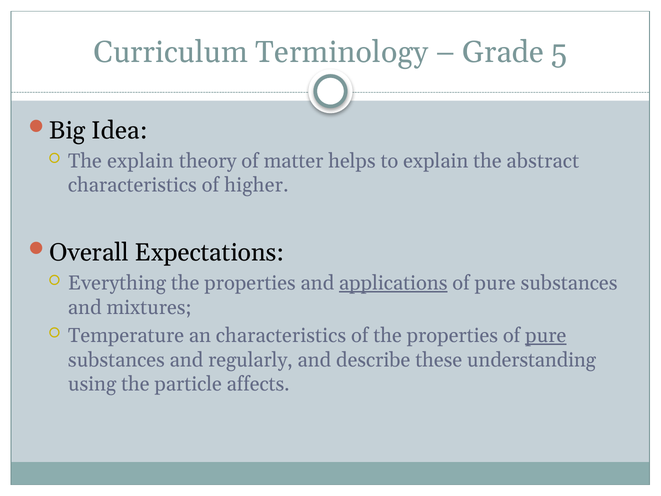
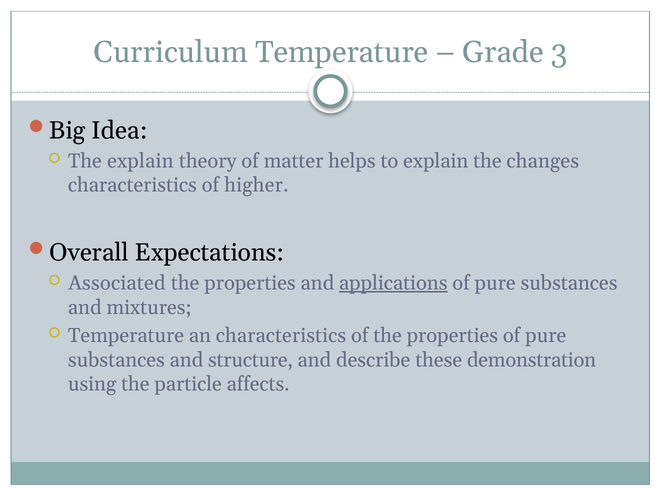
Curriculum Terminology: Terminology -> Temperature (342, 52)
5: 5 -> 3 (559, 52)
abstract: abstract -> changes (543, 161)
Everything: Everything -> Associated (117, 283)
pure underline: present -> none (546, 335)
regularly: regularly -> structure (251, 360)
understanding: understanding -> demonstration (532, 360)
